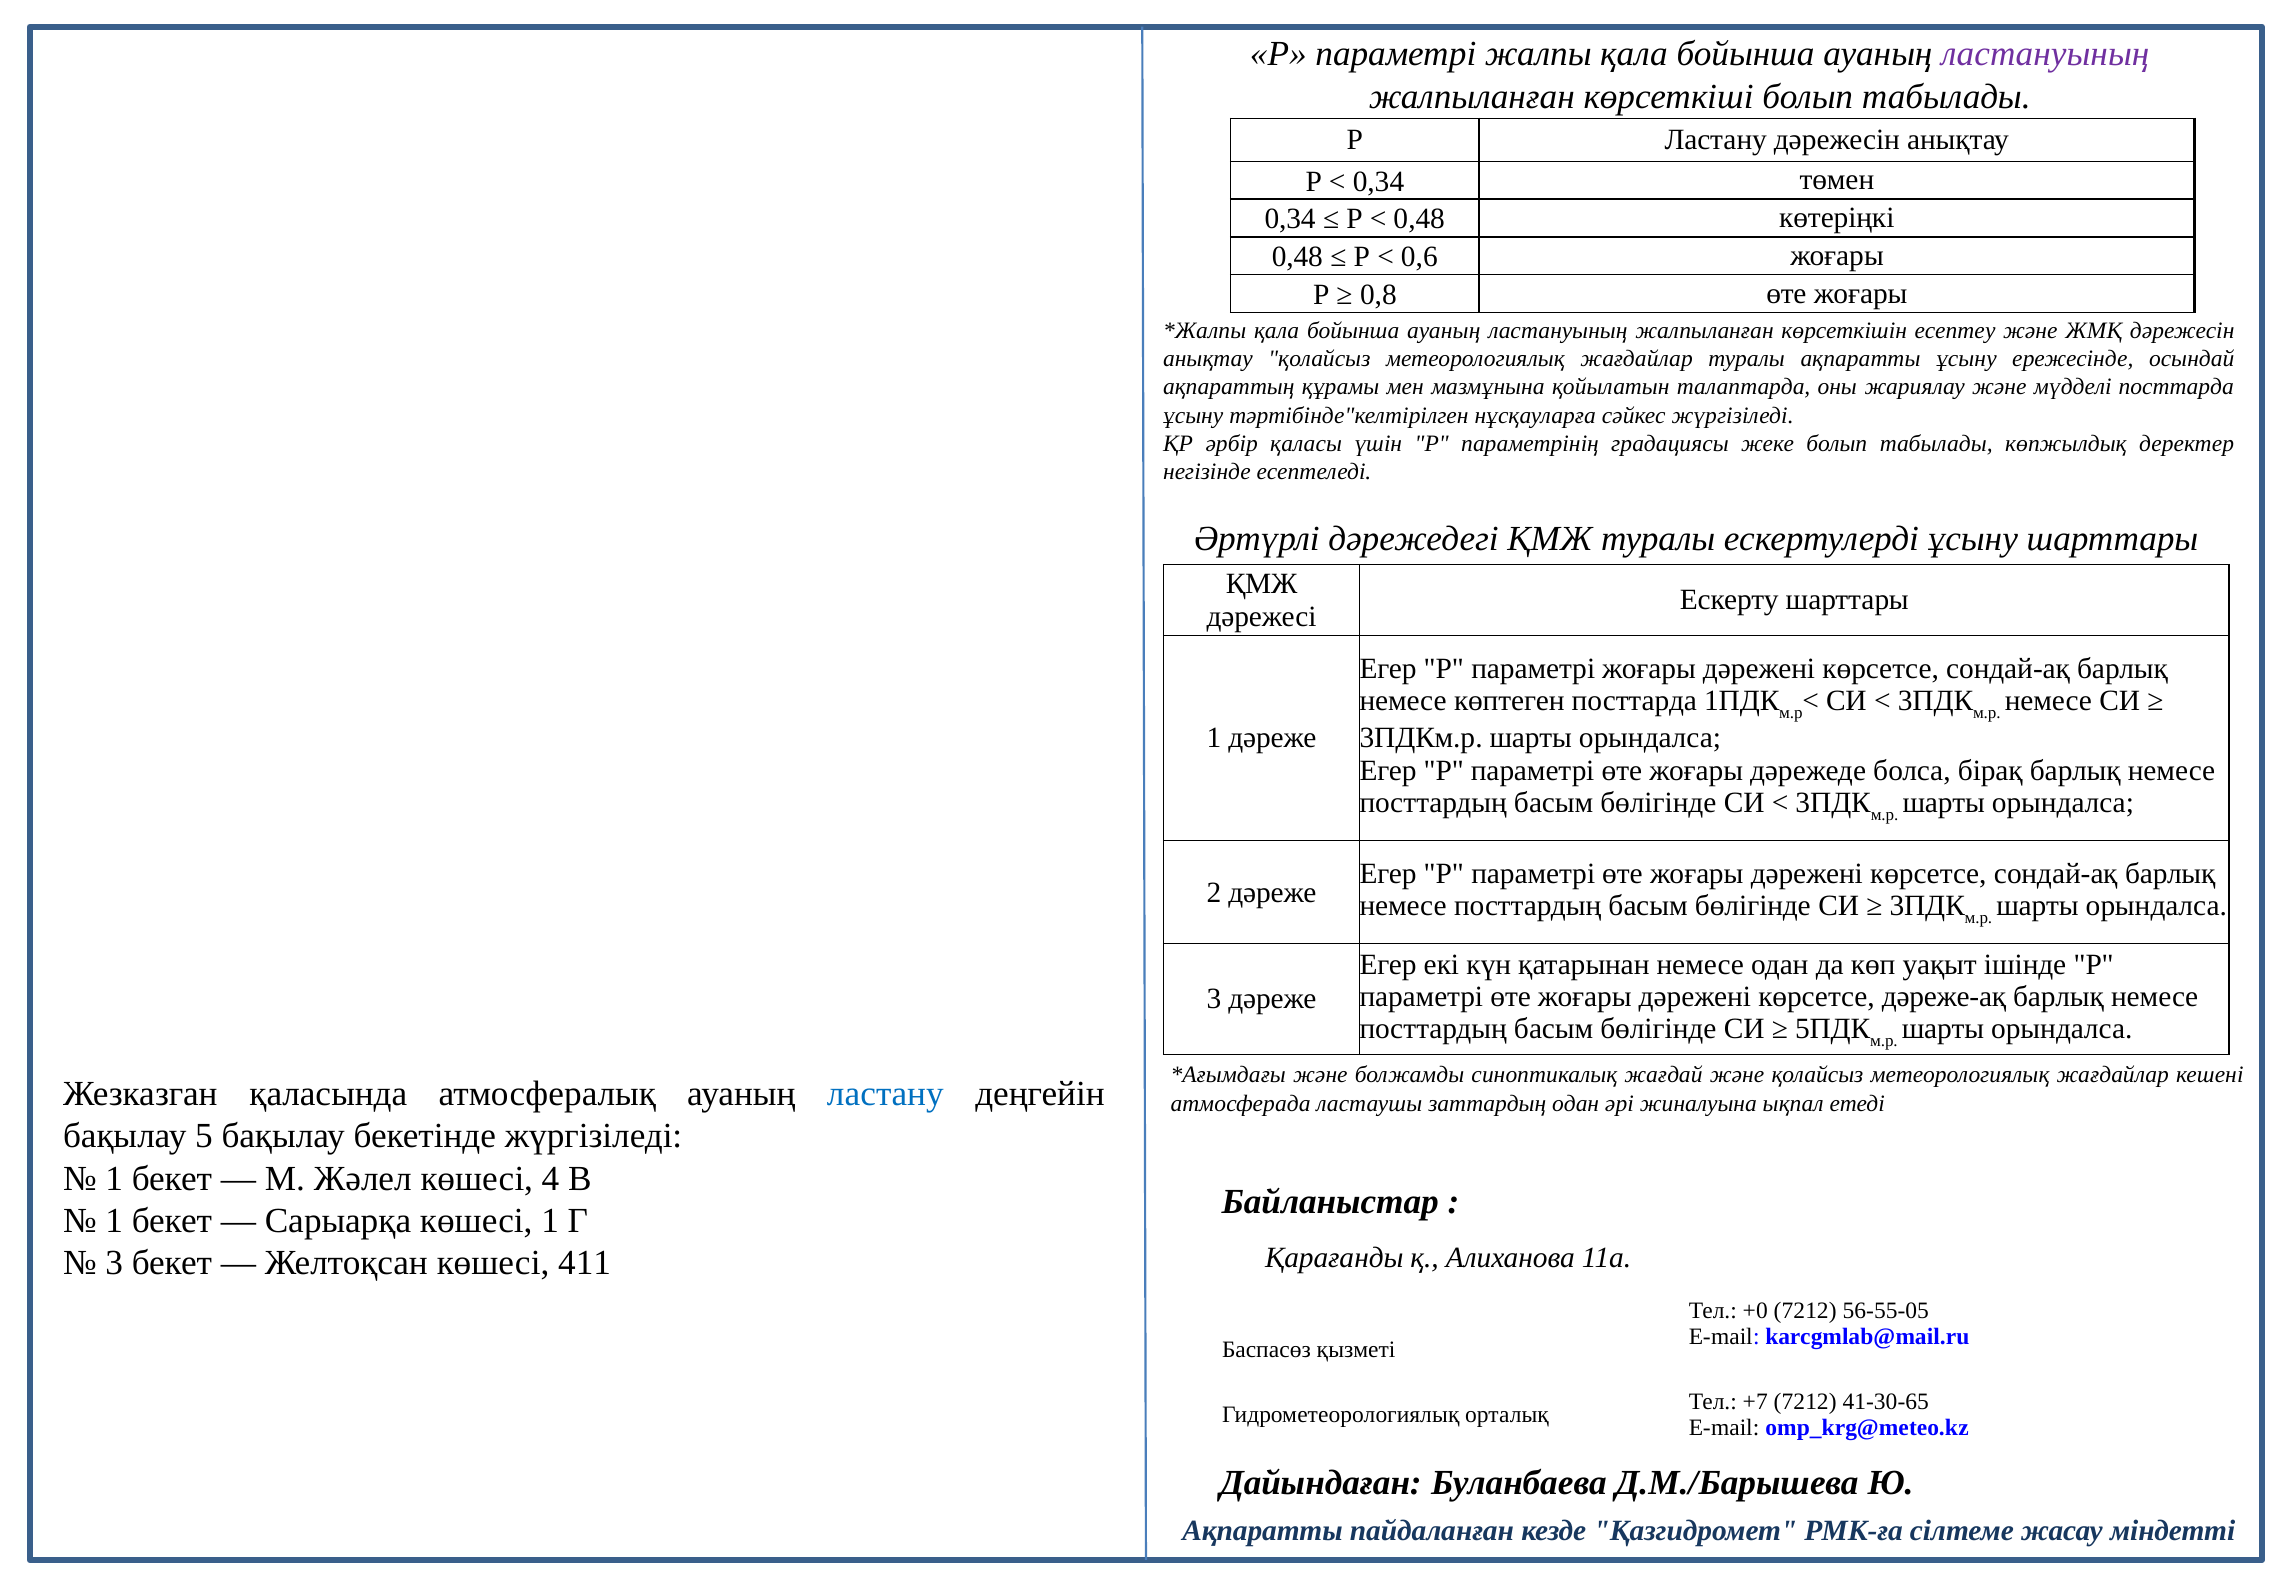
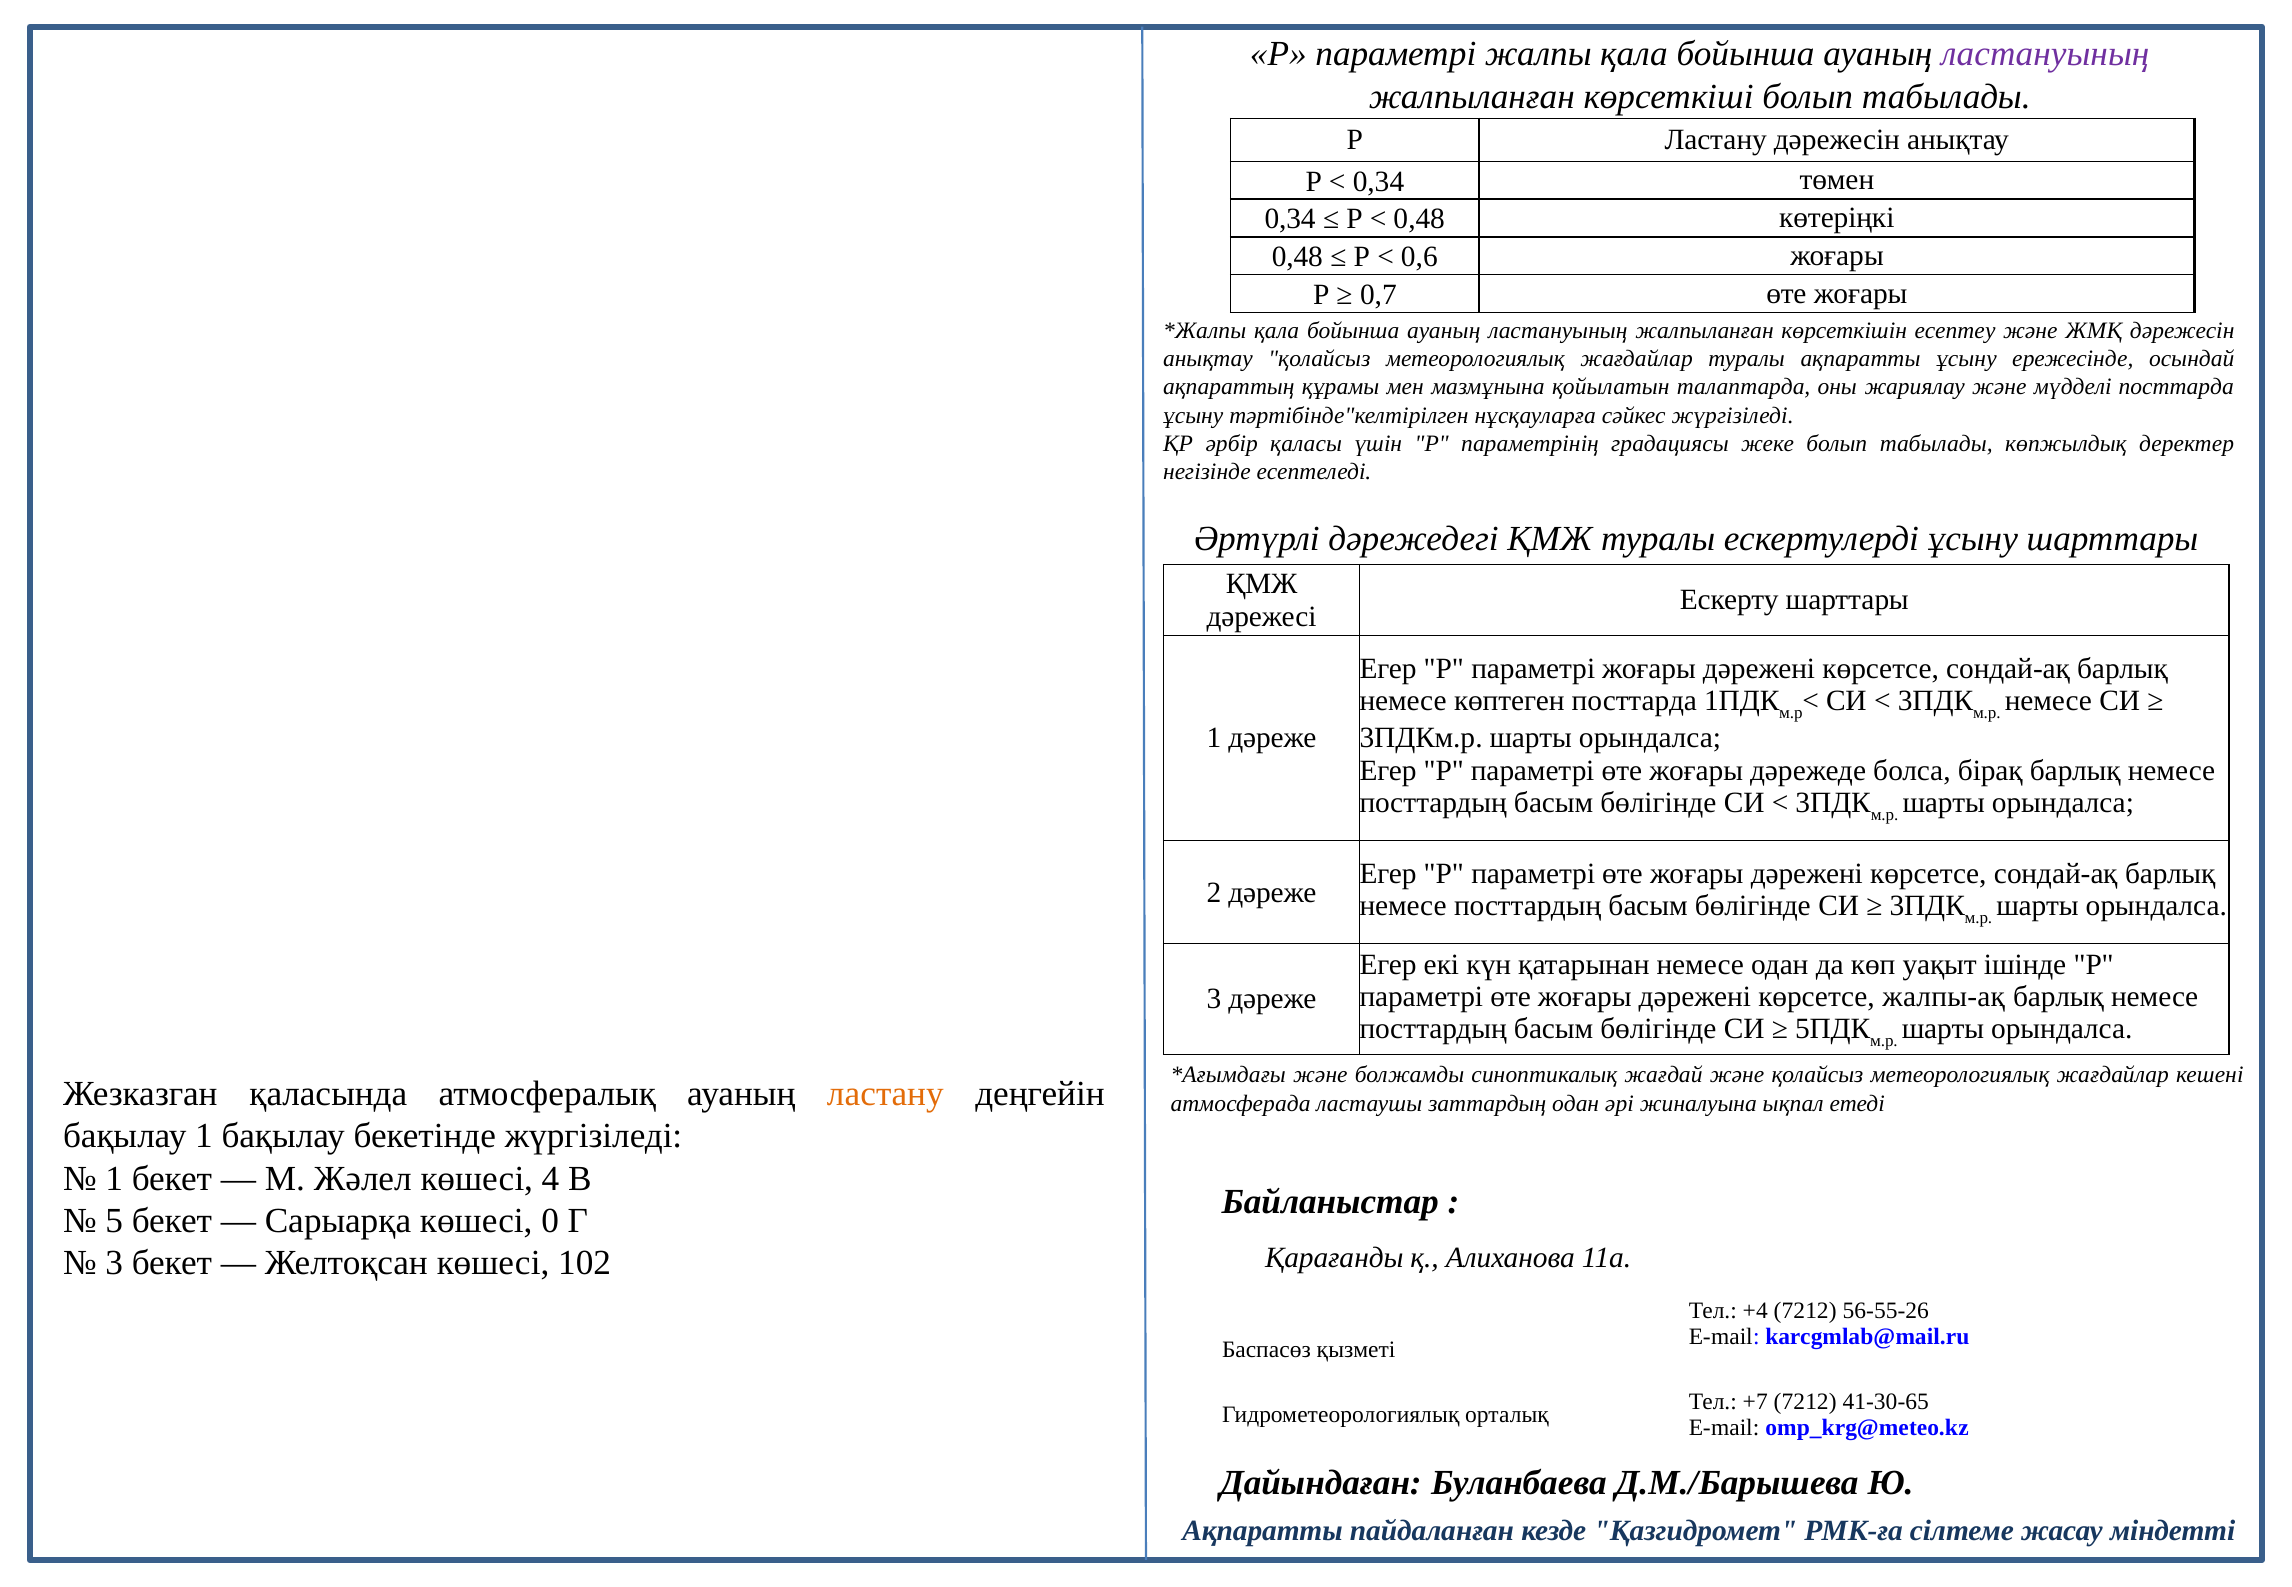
0,8: 0,8 -> 0,7 (1378, 295)
дәреже-ақ: дәреже-ақ -> жалпы-ақ (1944, 997)
ластану colour: blue -> orange (885, 1094)
бақылау 5: 5 -> 1 (204, 1136)
1: 1 -> 5 (114, 1221)
көшесі 1: 1 -> 0 (550, 1221)
411: 411 -> 102 (585, 1263)
+0: +0 -> +4 (1755, 1310)
56-55-05: 56-55-05 -> 56-55-26 (1886, 1310)
